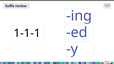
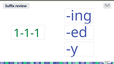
1-1-1 colour: black -> green (27, 33)
